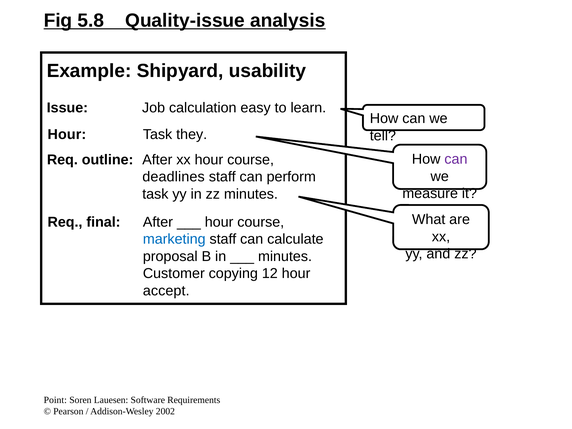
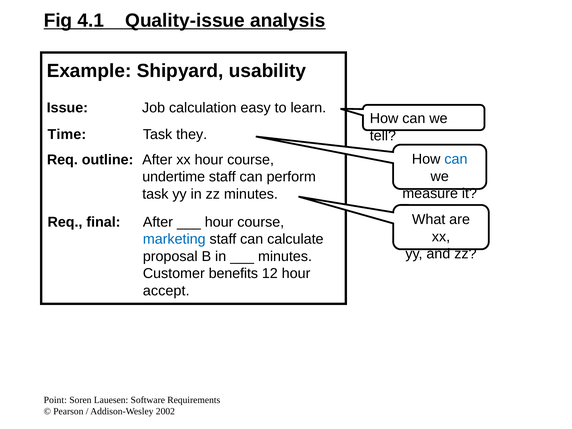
5.8: 5.8 -> 4.1 (91, 20)
Hour: Hour -> Time (67, 134)
can colour: purple -> blue (456, 159)
deadlines: deadlines -> undertime (174, 177)
copying: copying -> benefits (233, 274)
